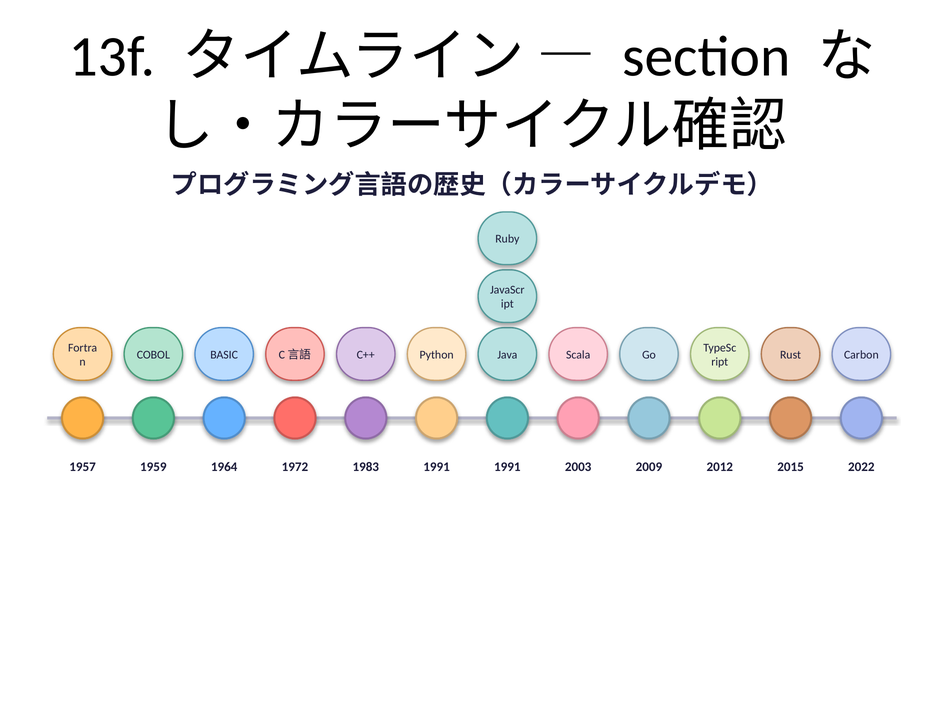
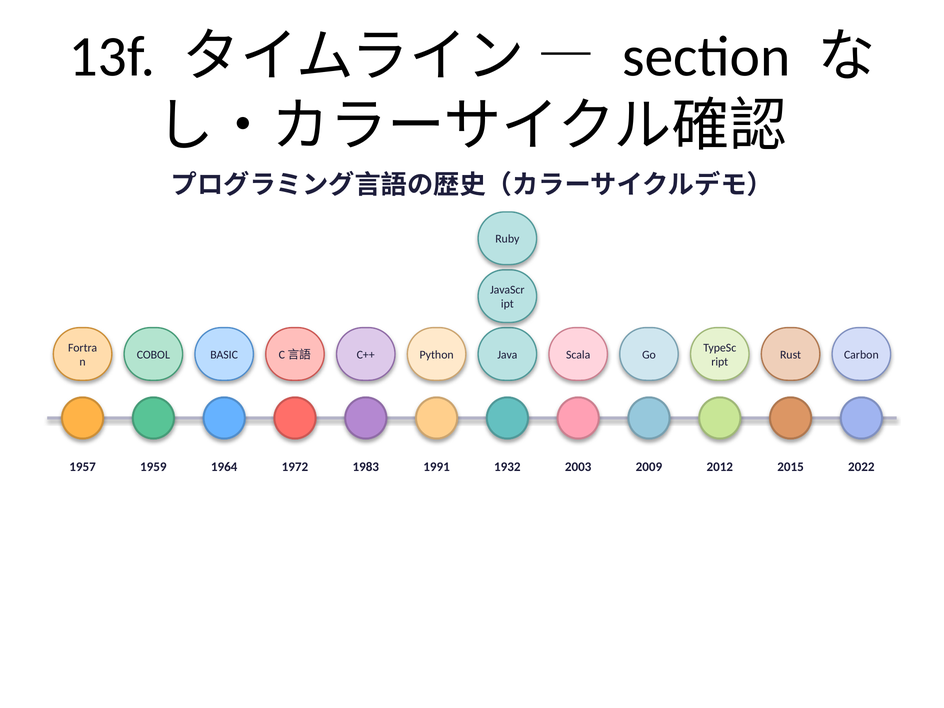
1991: 1991 -> 1932 (507, 467)
